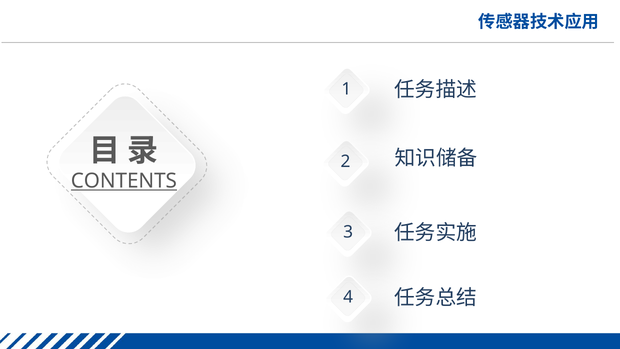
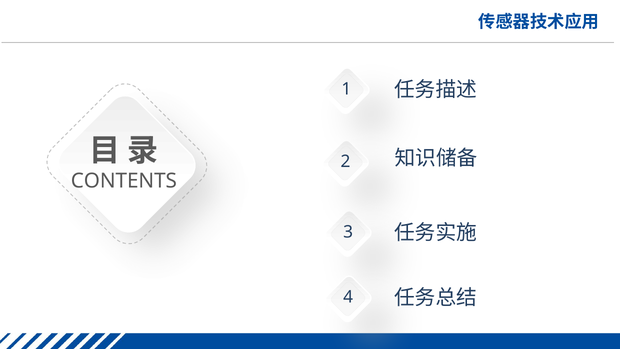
CONTENTS underline: present -> none (124, 181)
